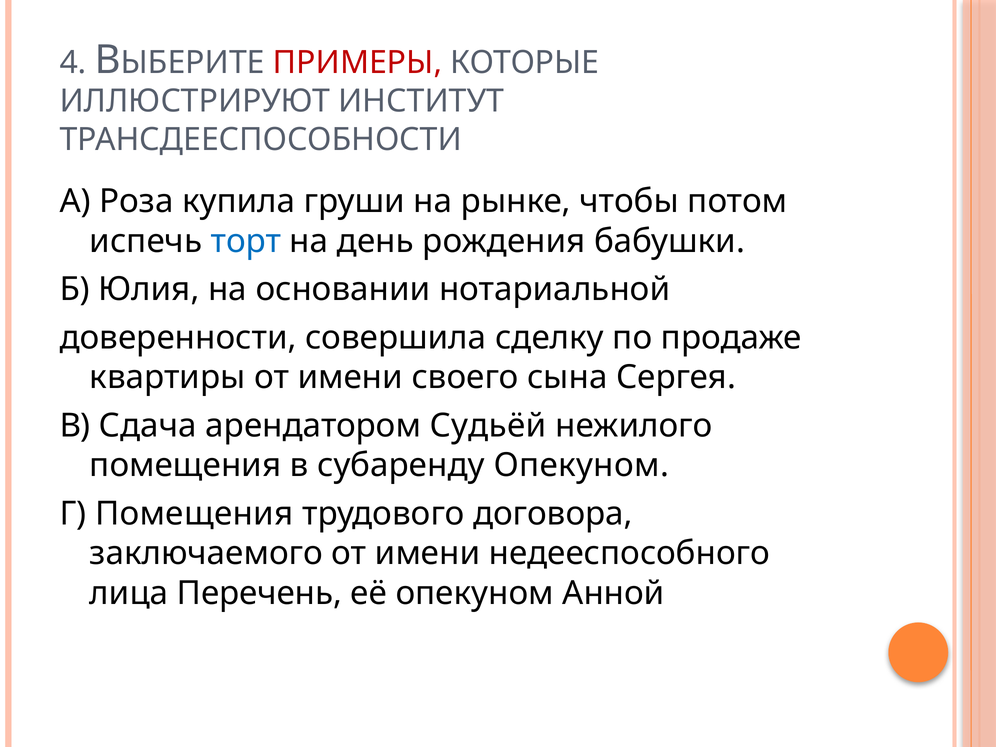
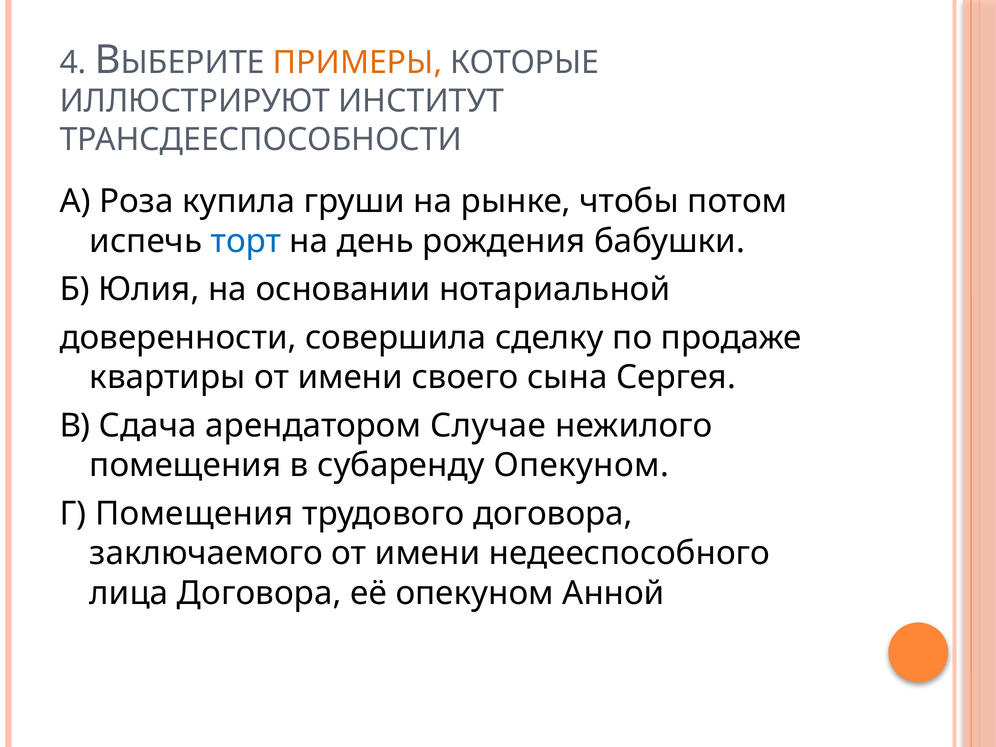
ПРИМЕРЫ colour: red -> orange (358, 63)
Судьёй: Судьёй -> Случае (488, 426)
лица Перечень: Перечень -> Договора (259, 593)
